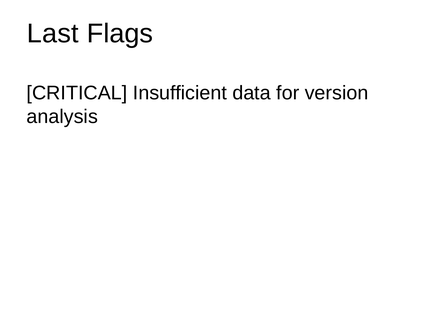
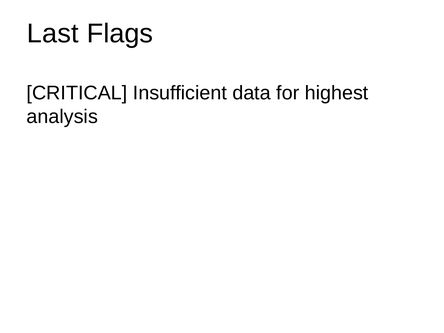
version: version -> highest (337, 93)
